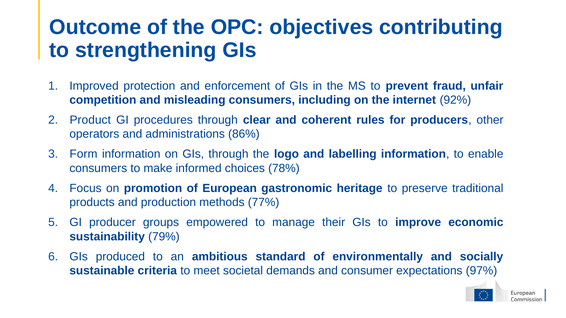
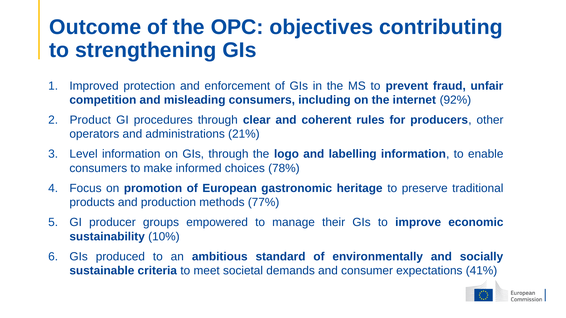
86%: 86% -> 21% (244, 134)
Form: Form -> Level (84, 154)
79%: 79% -> 10% (164, 237)
97%: 97% -> 41% (481, 271)
